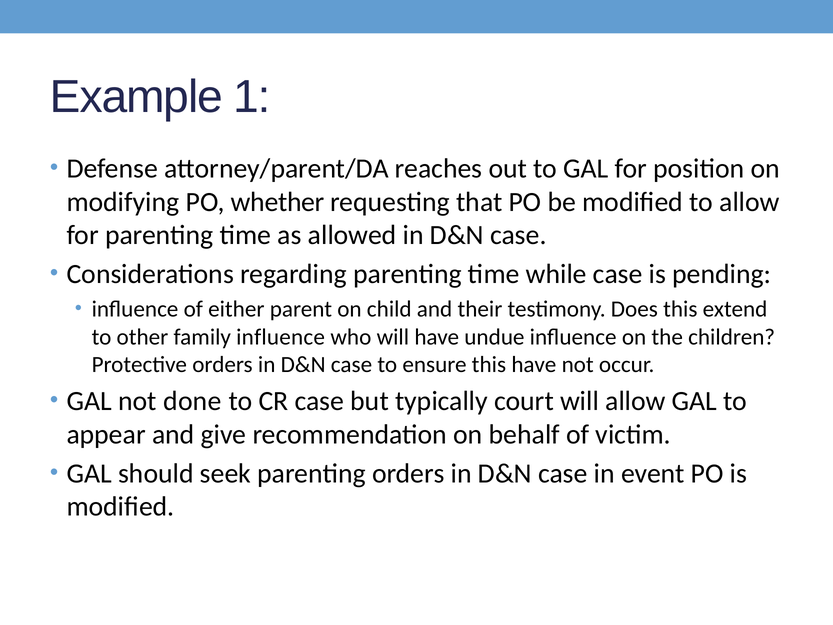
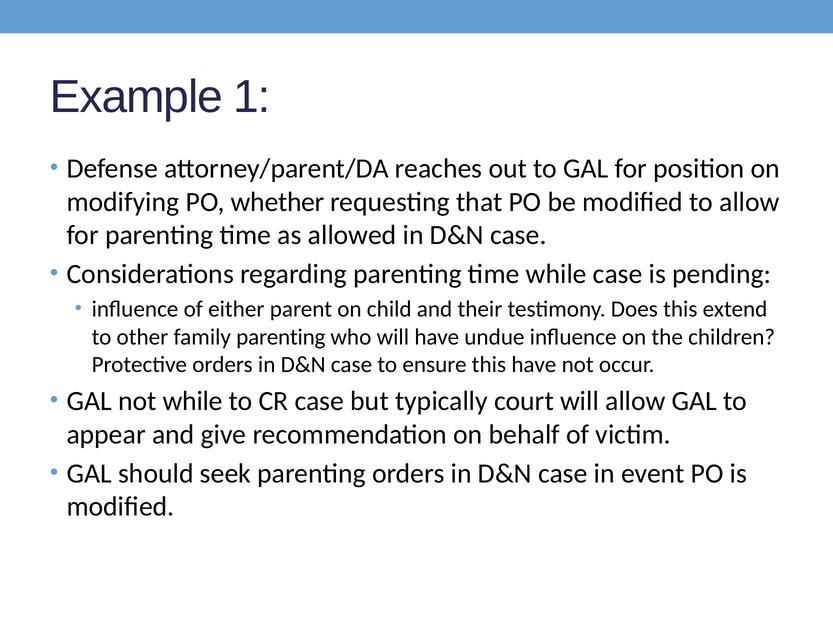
family influence: influence -> parenting (281, 337)
not done: done -> while (193, 401)
